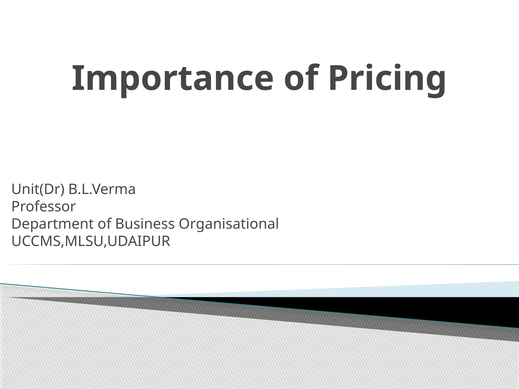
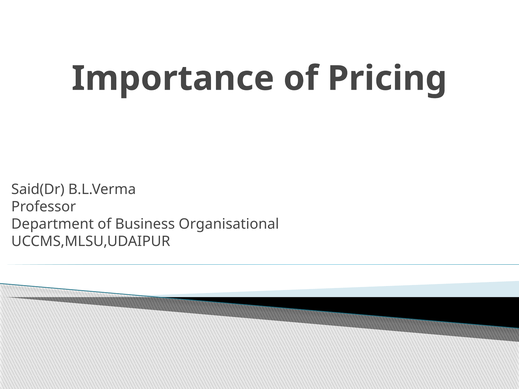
Unit(Dr: Unit(Dr -> Said(Dr (38, 190)
